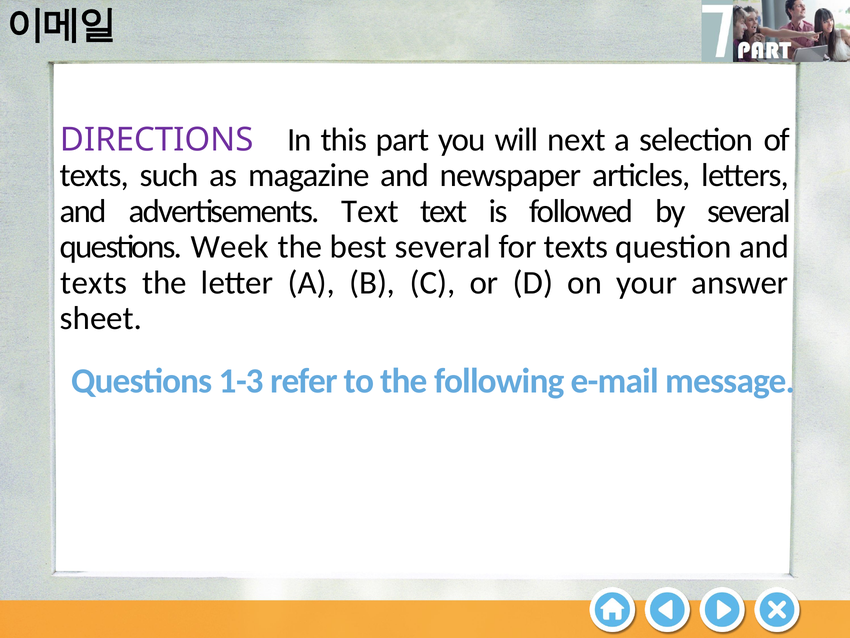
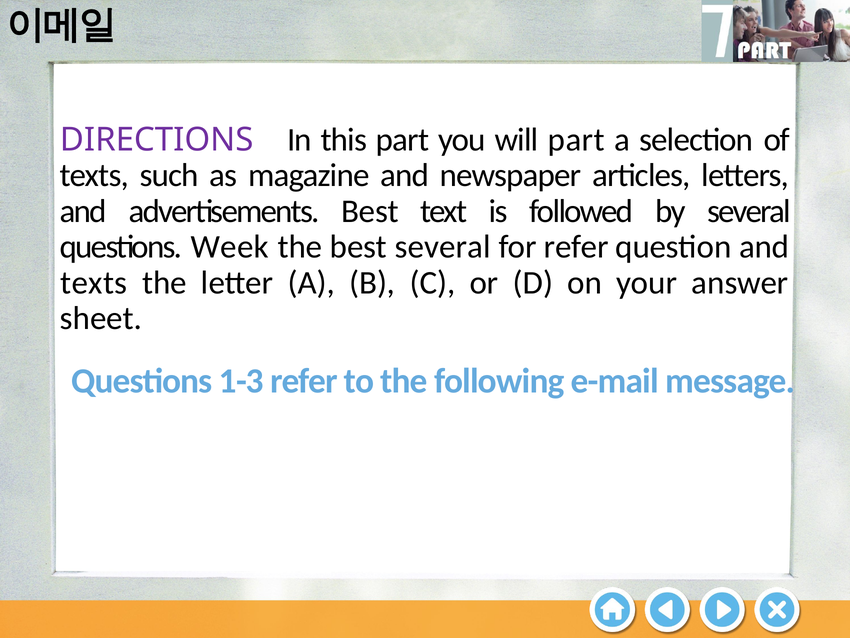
will next: next -> part (576, 140)
advertisements Text: Text -> Best (370, 211)
for texts: texts -> refer (576, 247)
